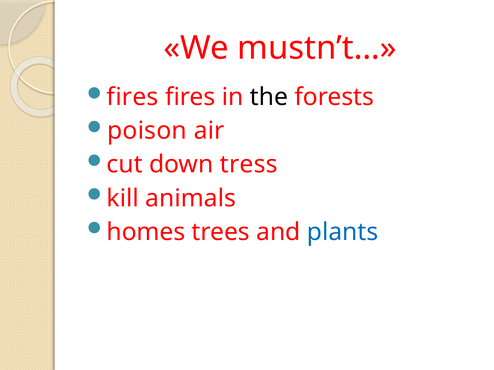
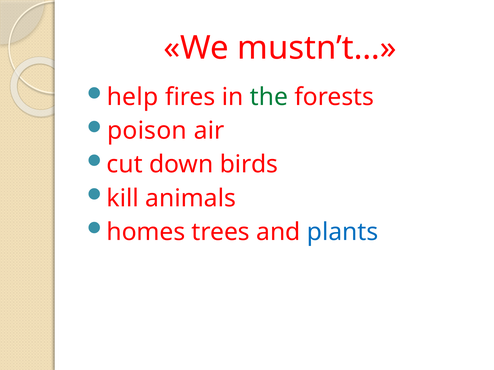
fires: fires -> help (133, 97)
the colour: black -> green (269, 97)
tress: tress -> birds (249, 165)
